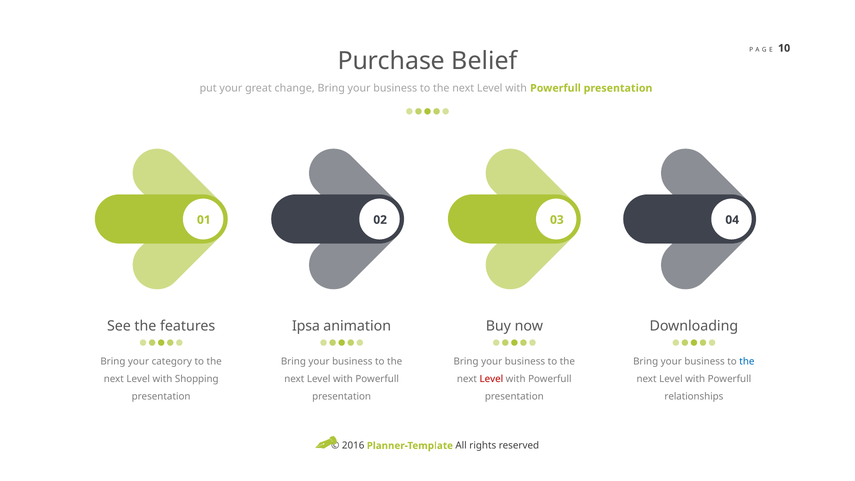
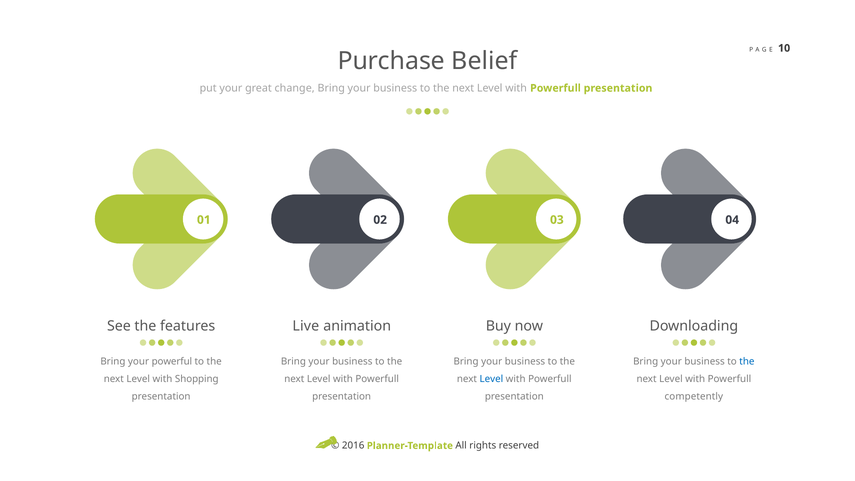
Ipsa: Ipsa -> Live (306, 326)
category: category -> powerful (172, 361)
Level colour: red -> blue (491, 379)
relationships: relationships -> competently (694, 397)
